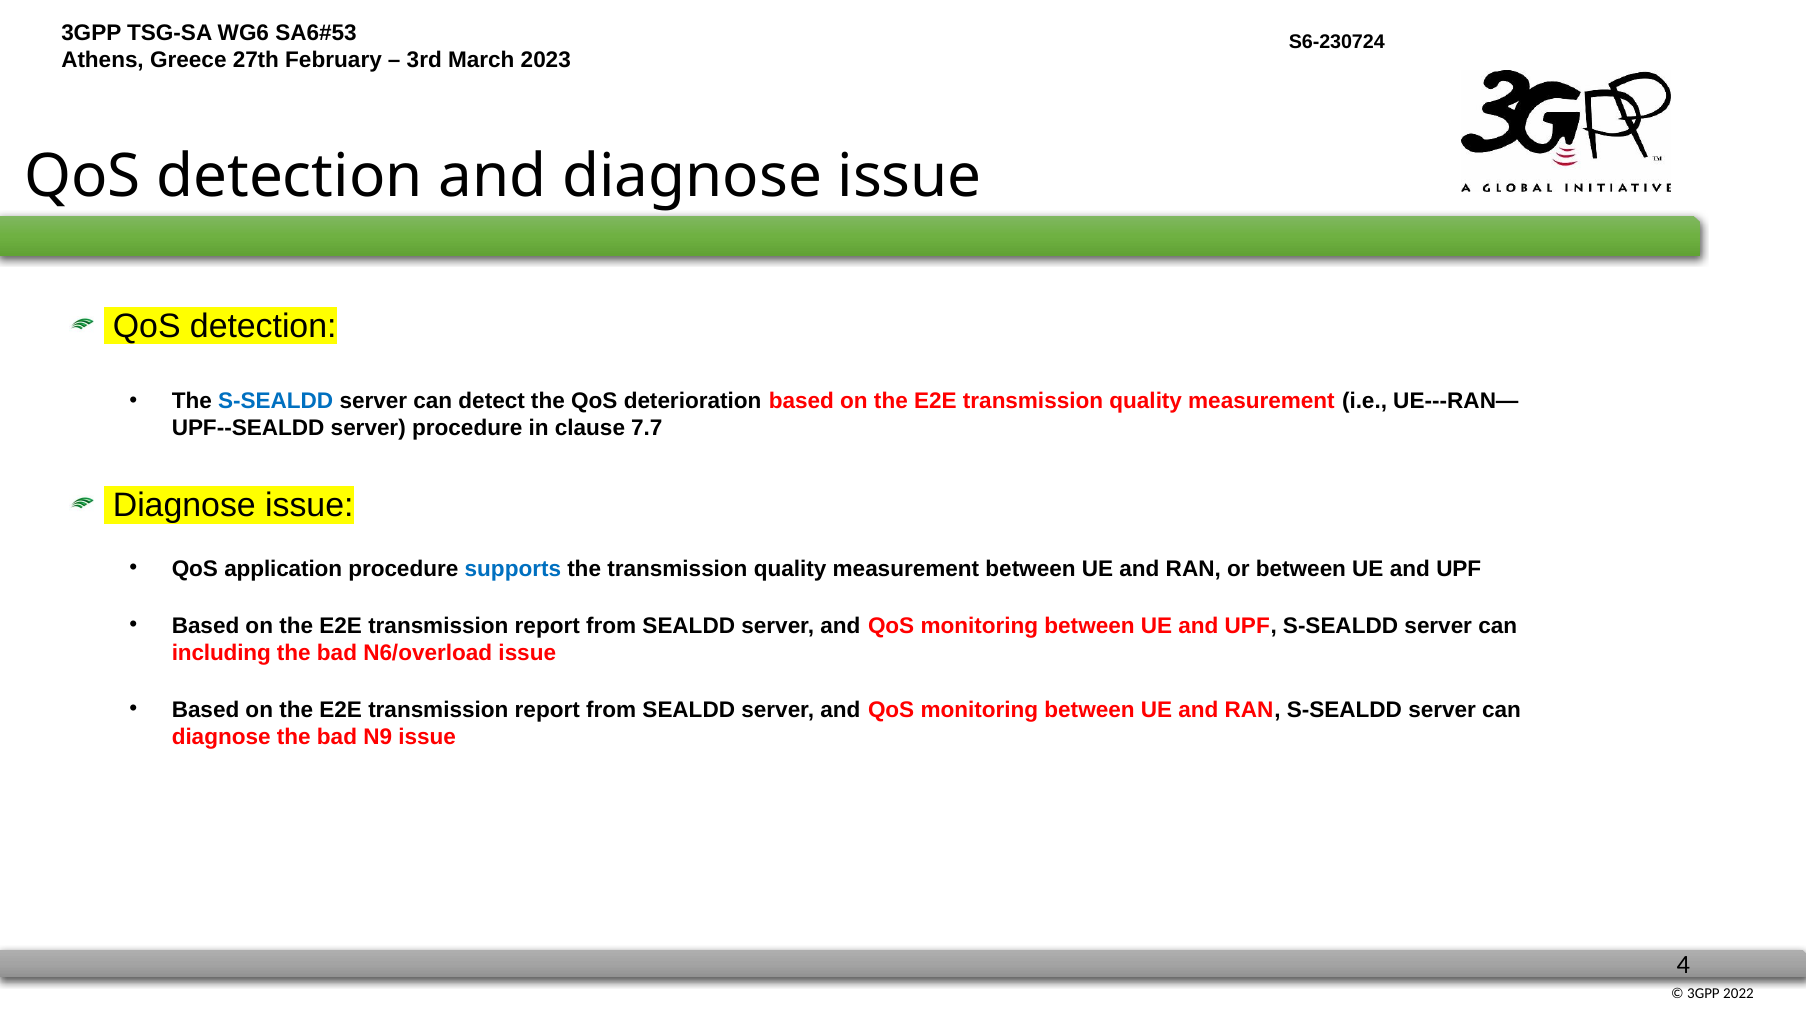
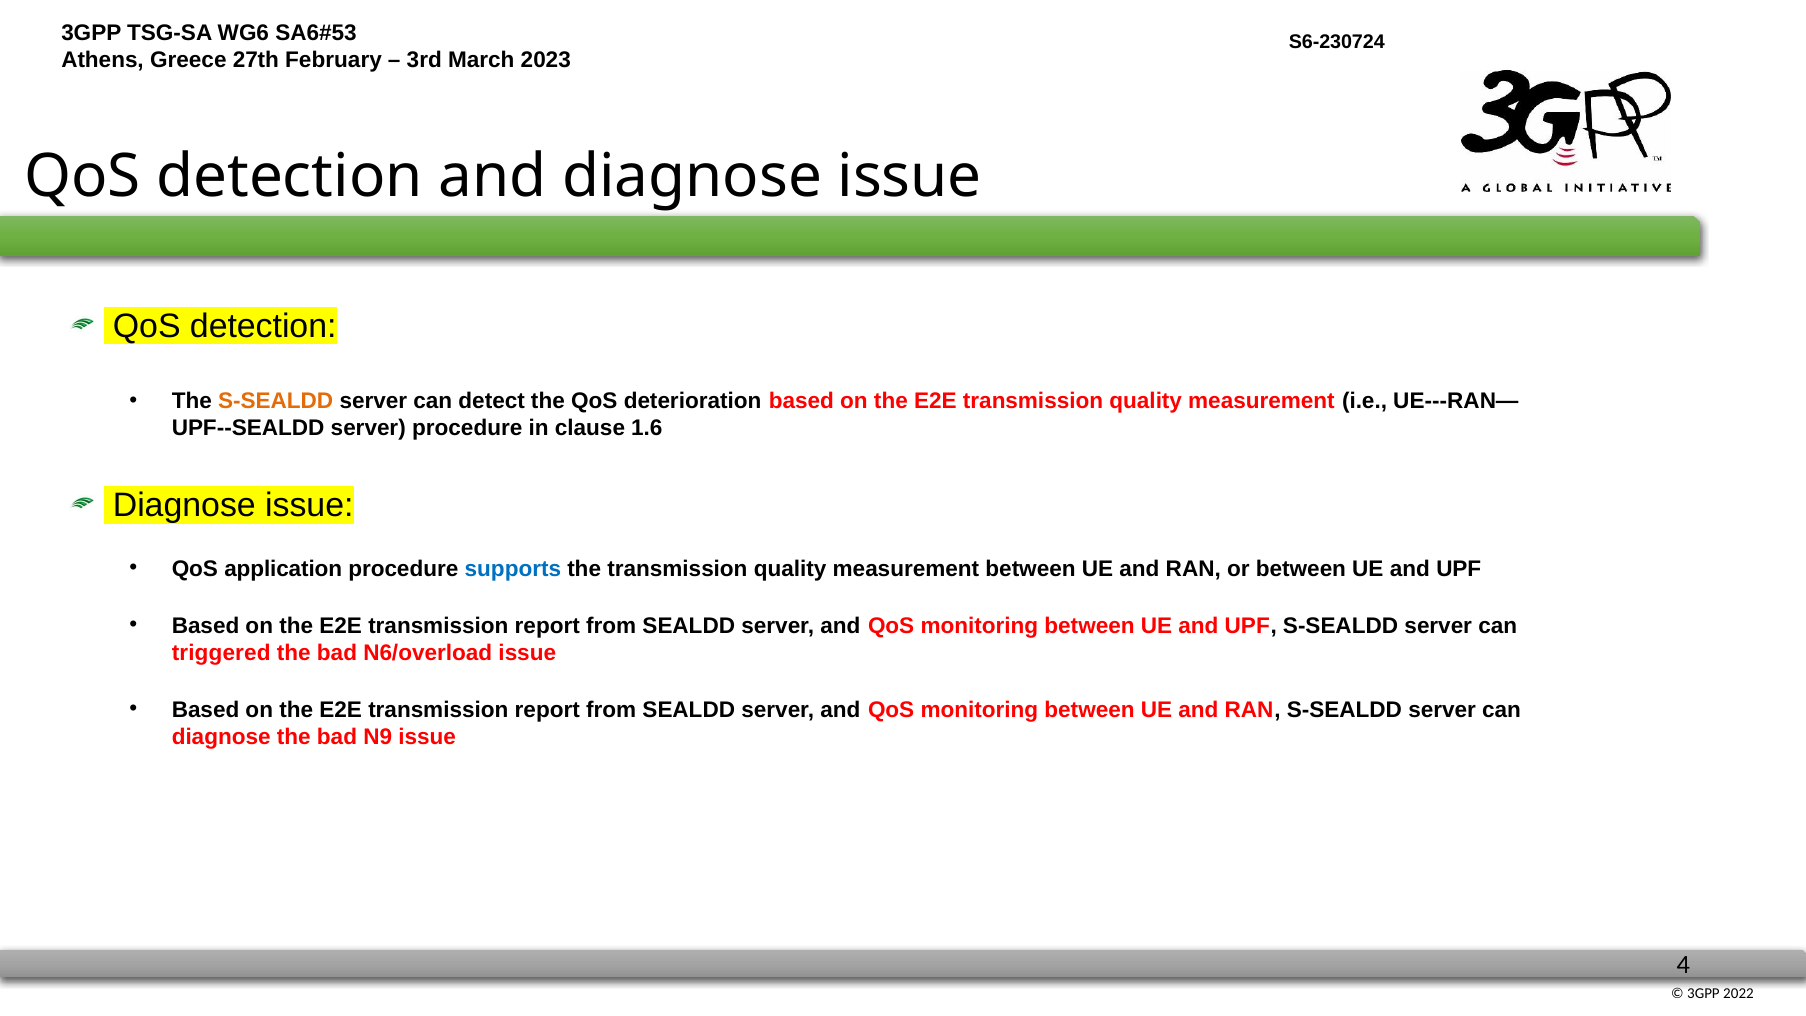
S-SEALDD colour: blue -> orange (276, 401)
7.7: 7.7 -> 1.6 (647, 428)
including: including -> triggered (221, 653)
